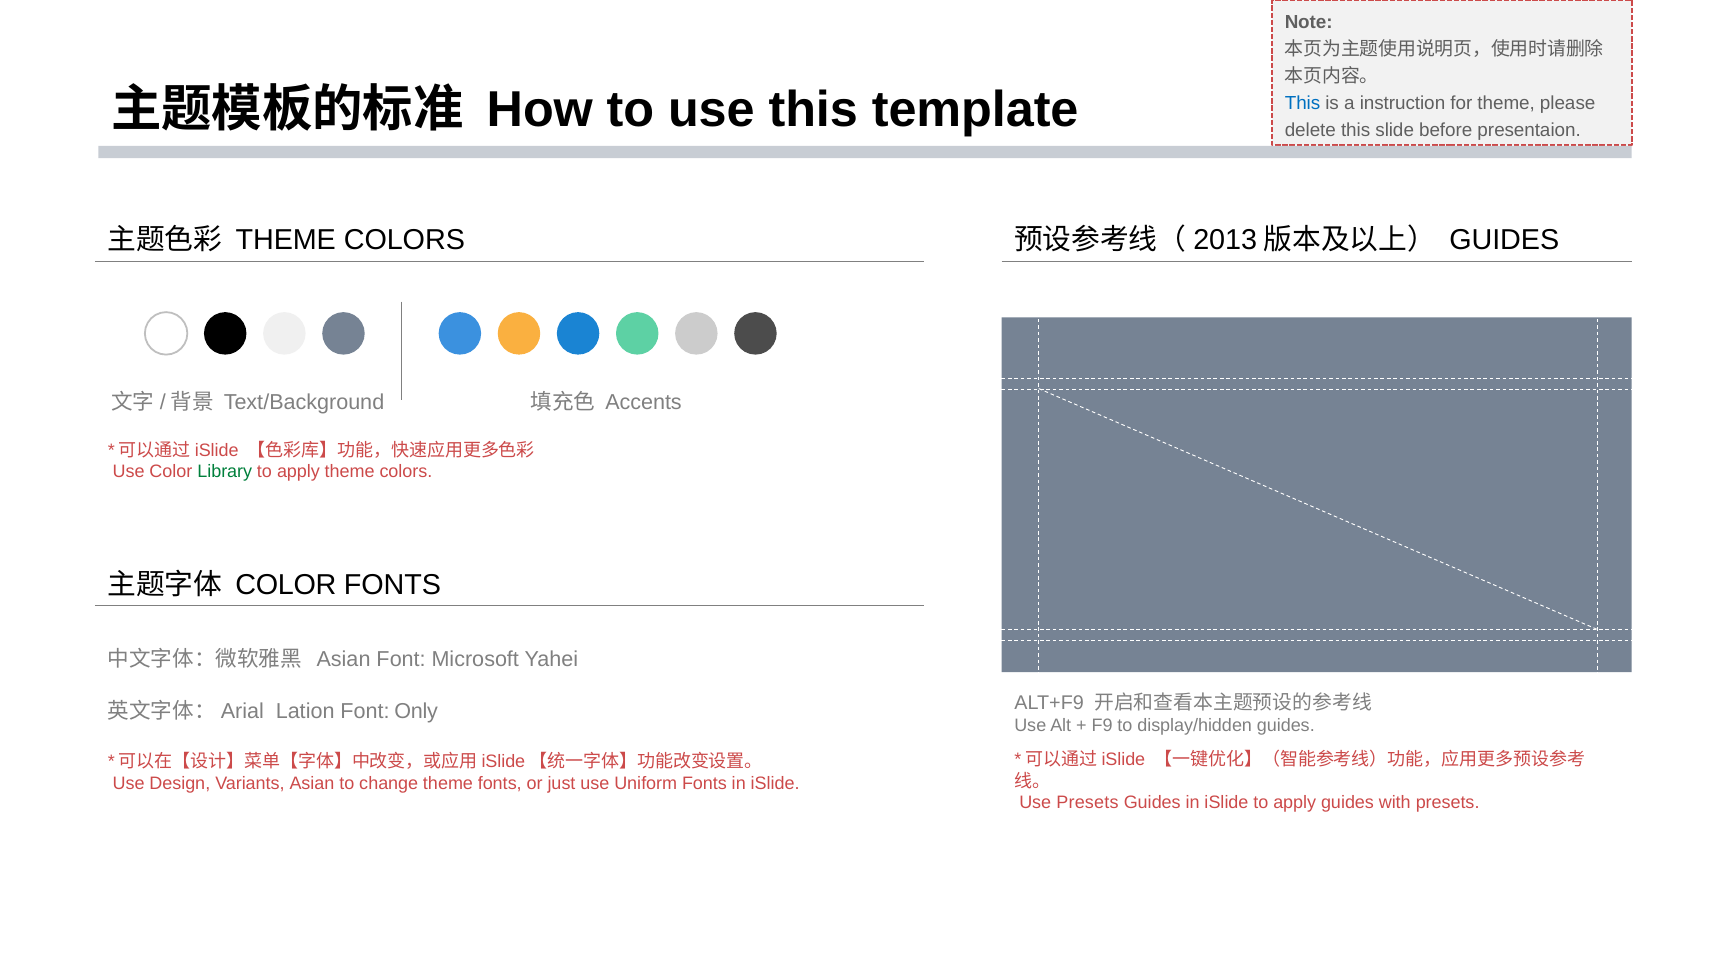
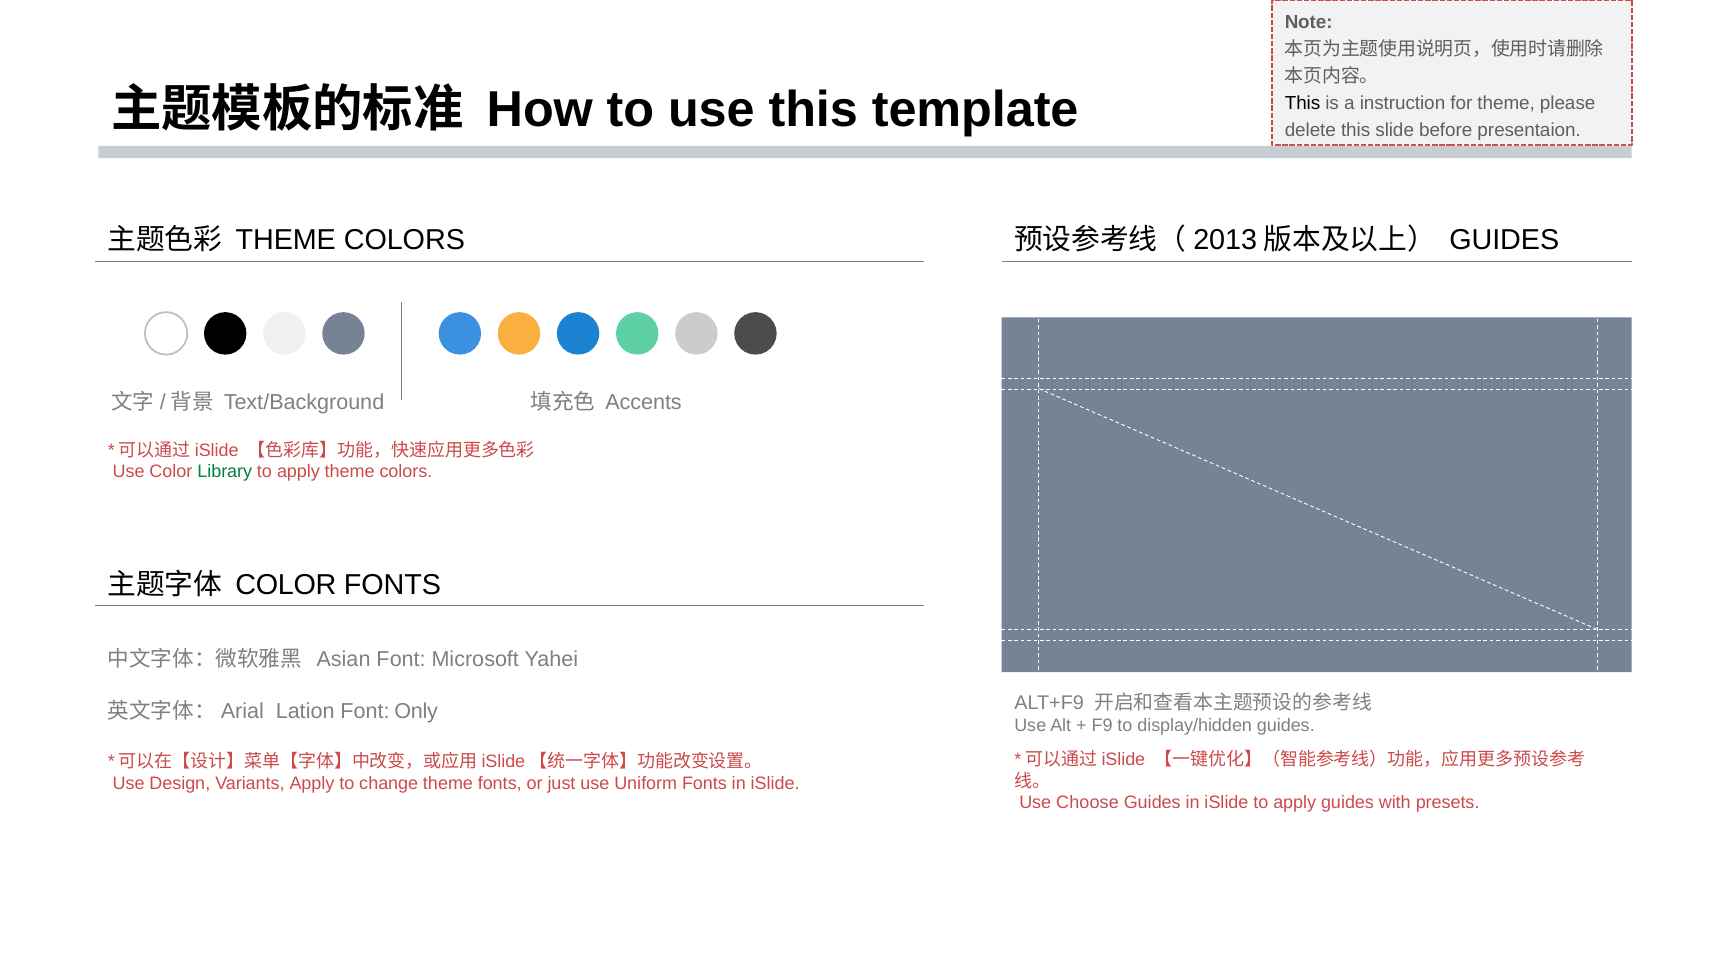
This colour: blue -> black (1303, 103)
Variants Asian: Asian -> Apply (312, 783)
Use Presets: Presets -> Choose (1088, 803)
